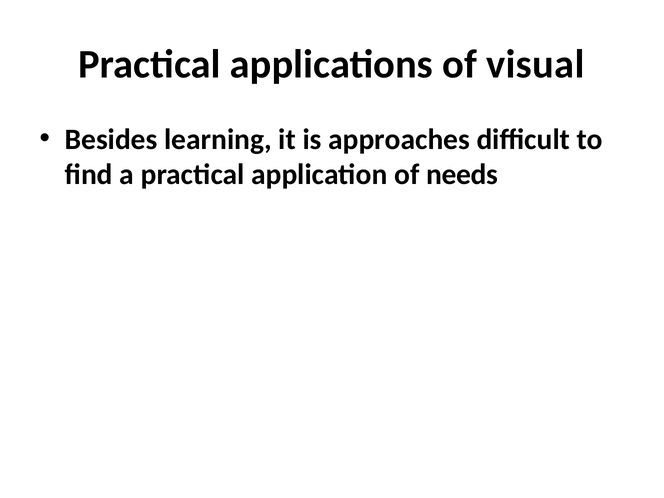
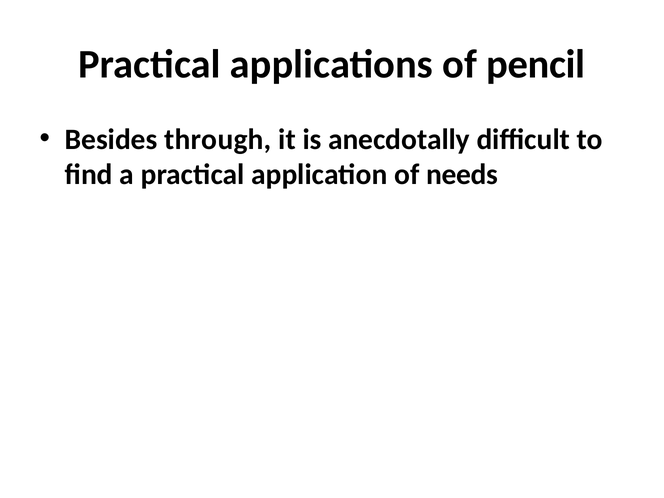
visual: visual -> pencil (536, 64)
learning: learning -> through (218, 139)
approaches: approaches -> anecdotally (399, 139)
